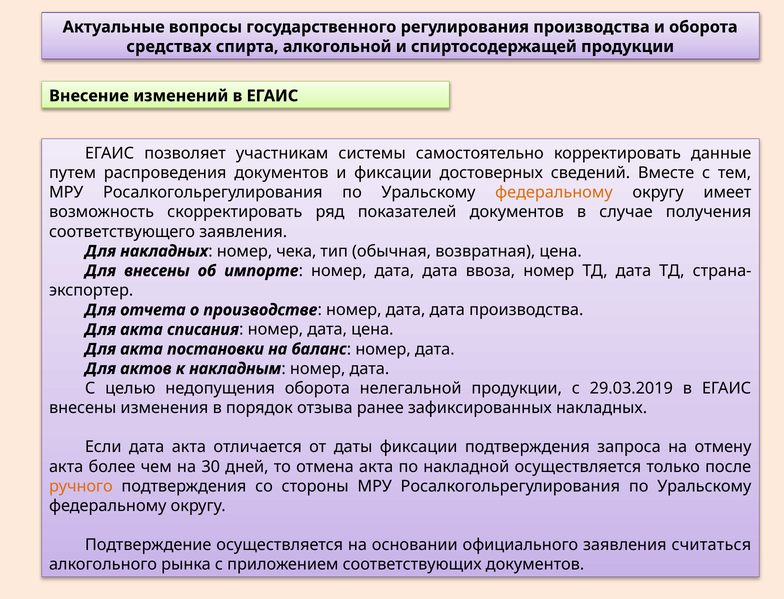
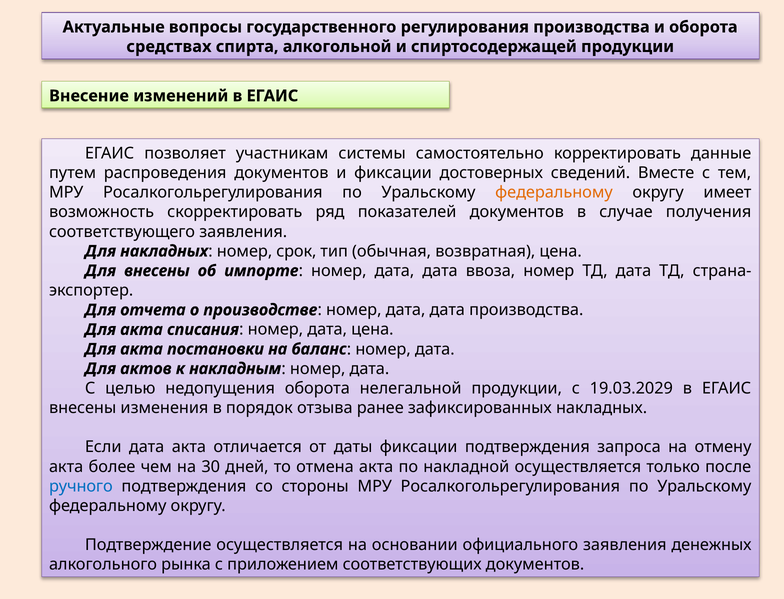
чека: чека -> срок (296, 251)
29.03.2019: 29.03.2019 -> 19.03.2029 (631, 388)
ручного colour: orange -> blue (81, 486)
считаться: считаться -> денежных (712, 545)
